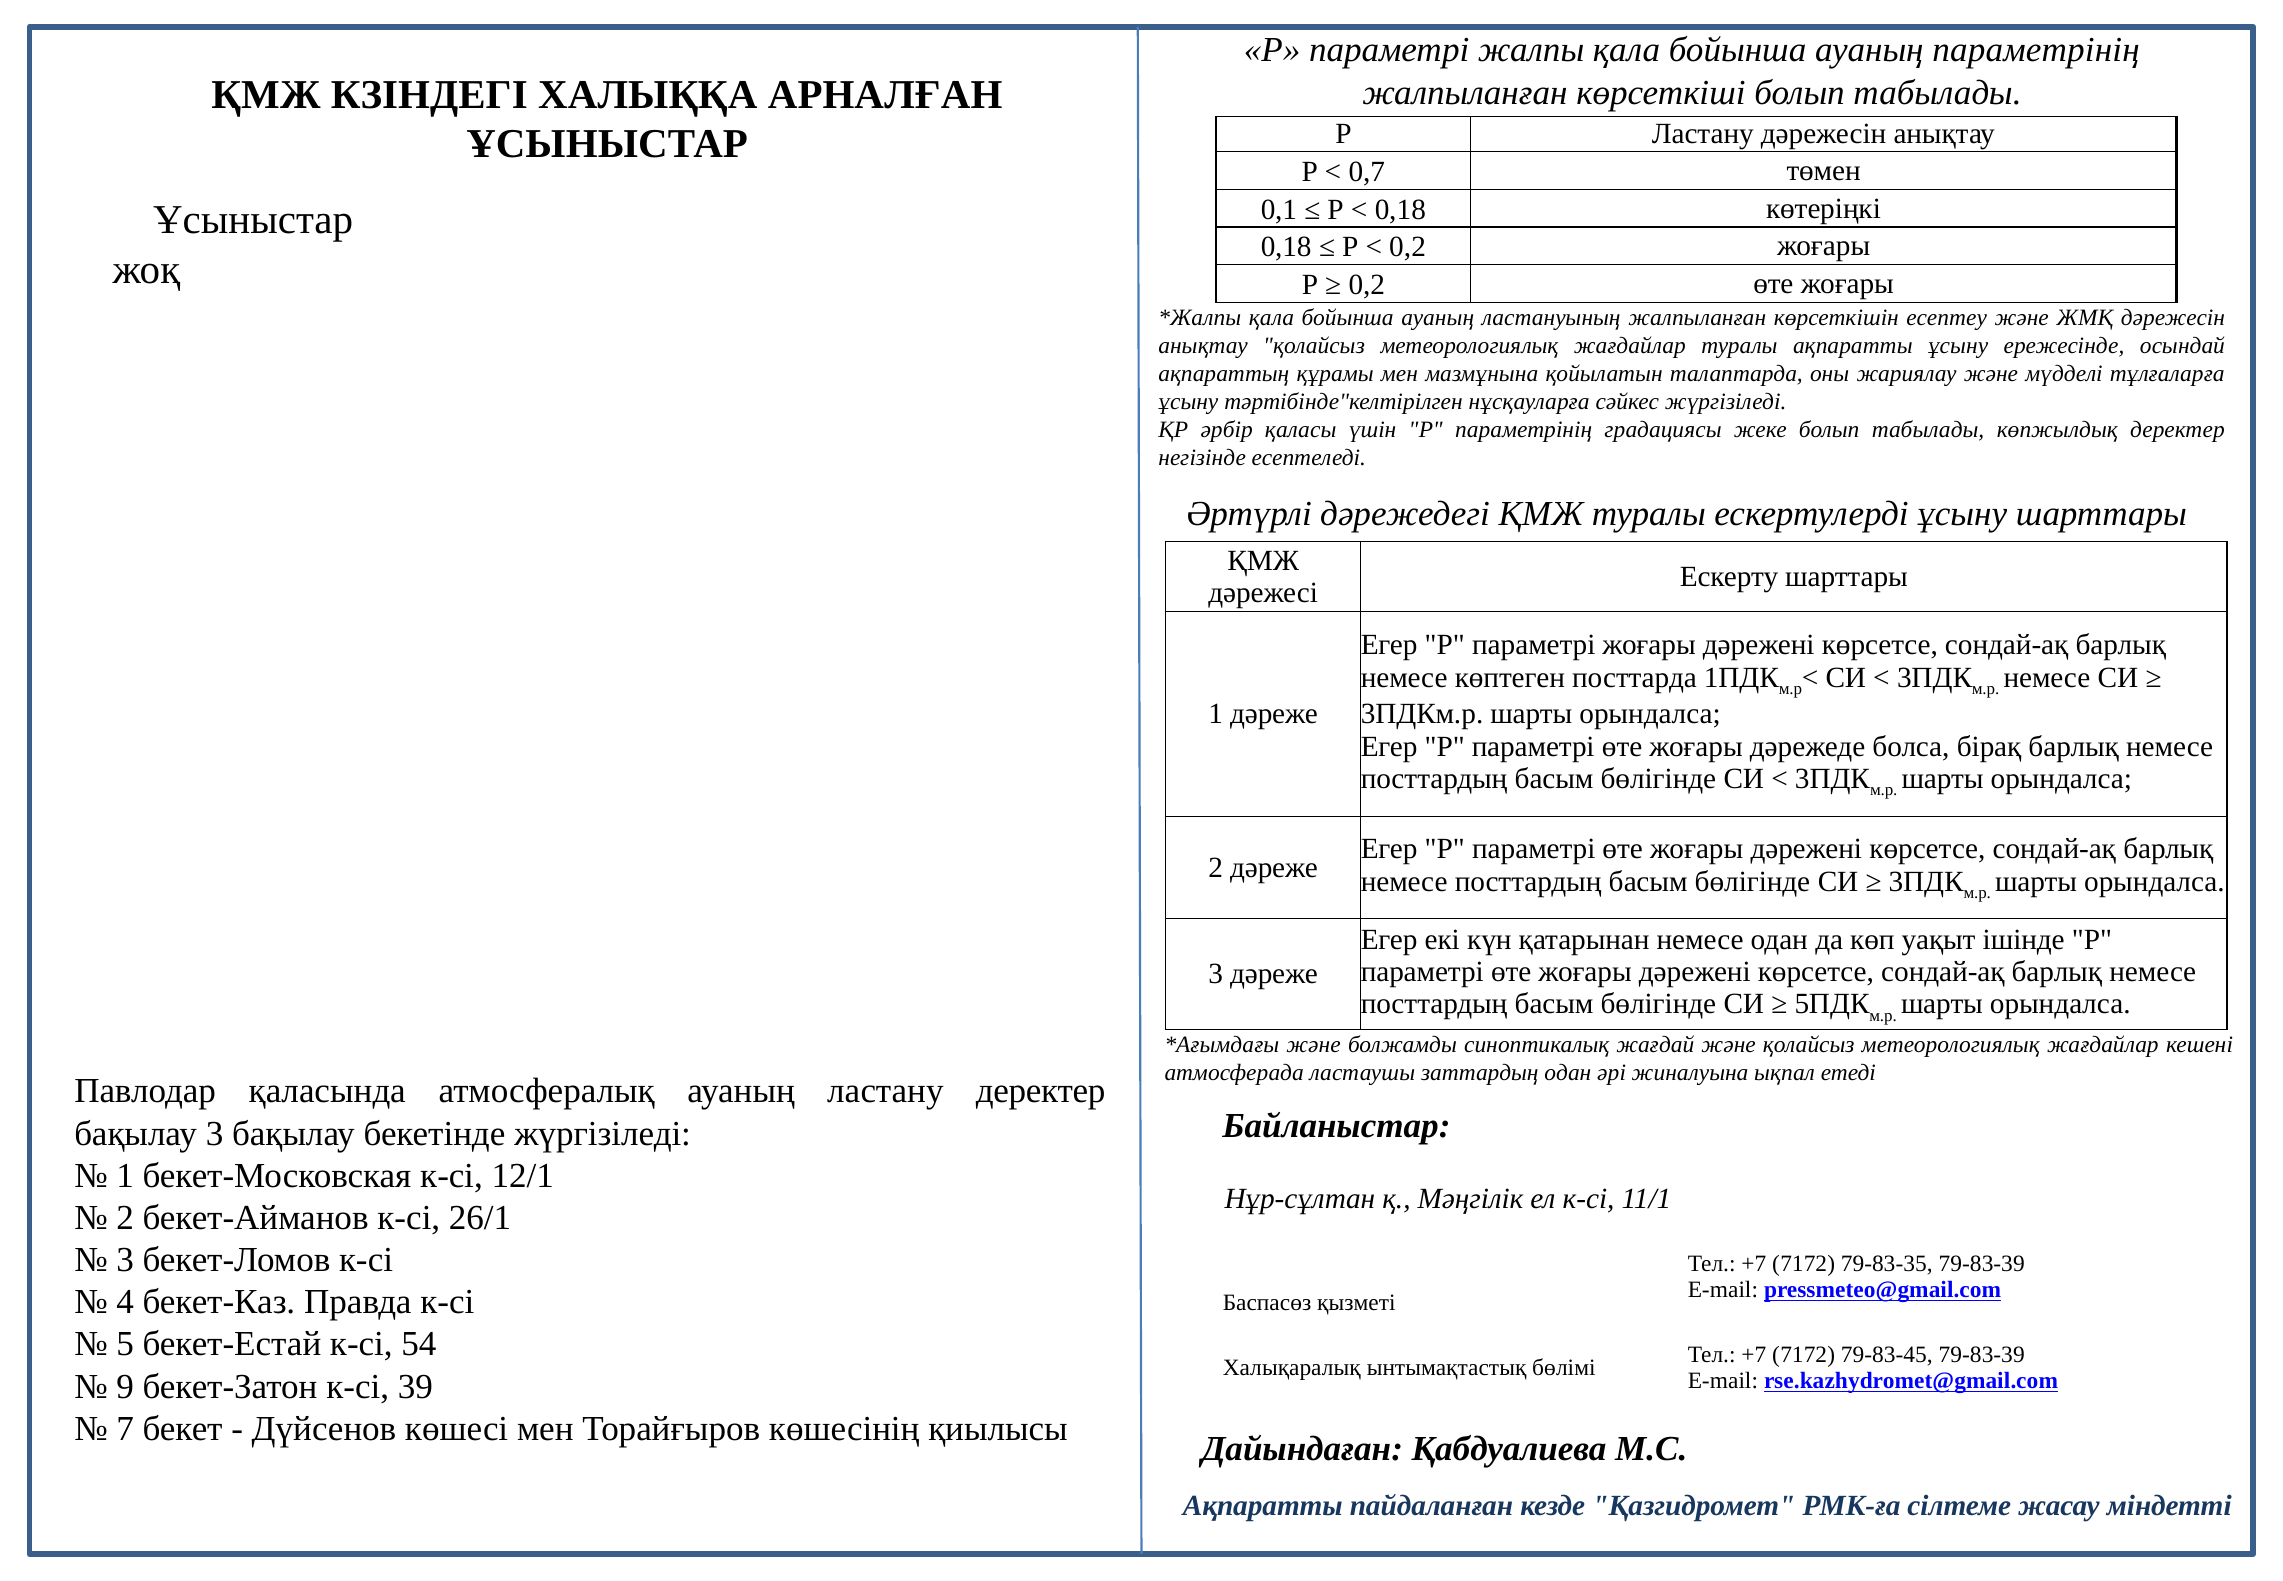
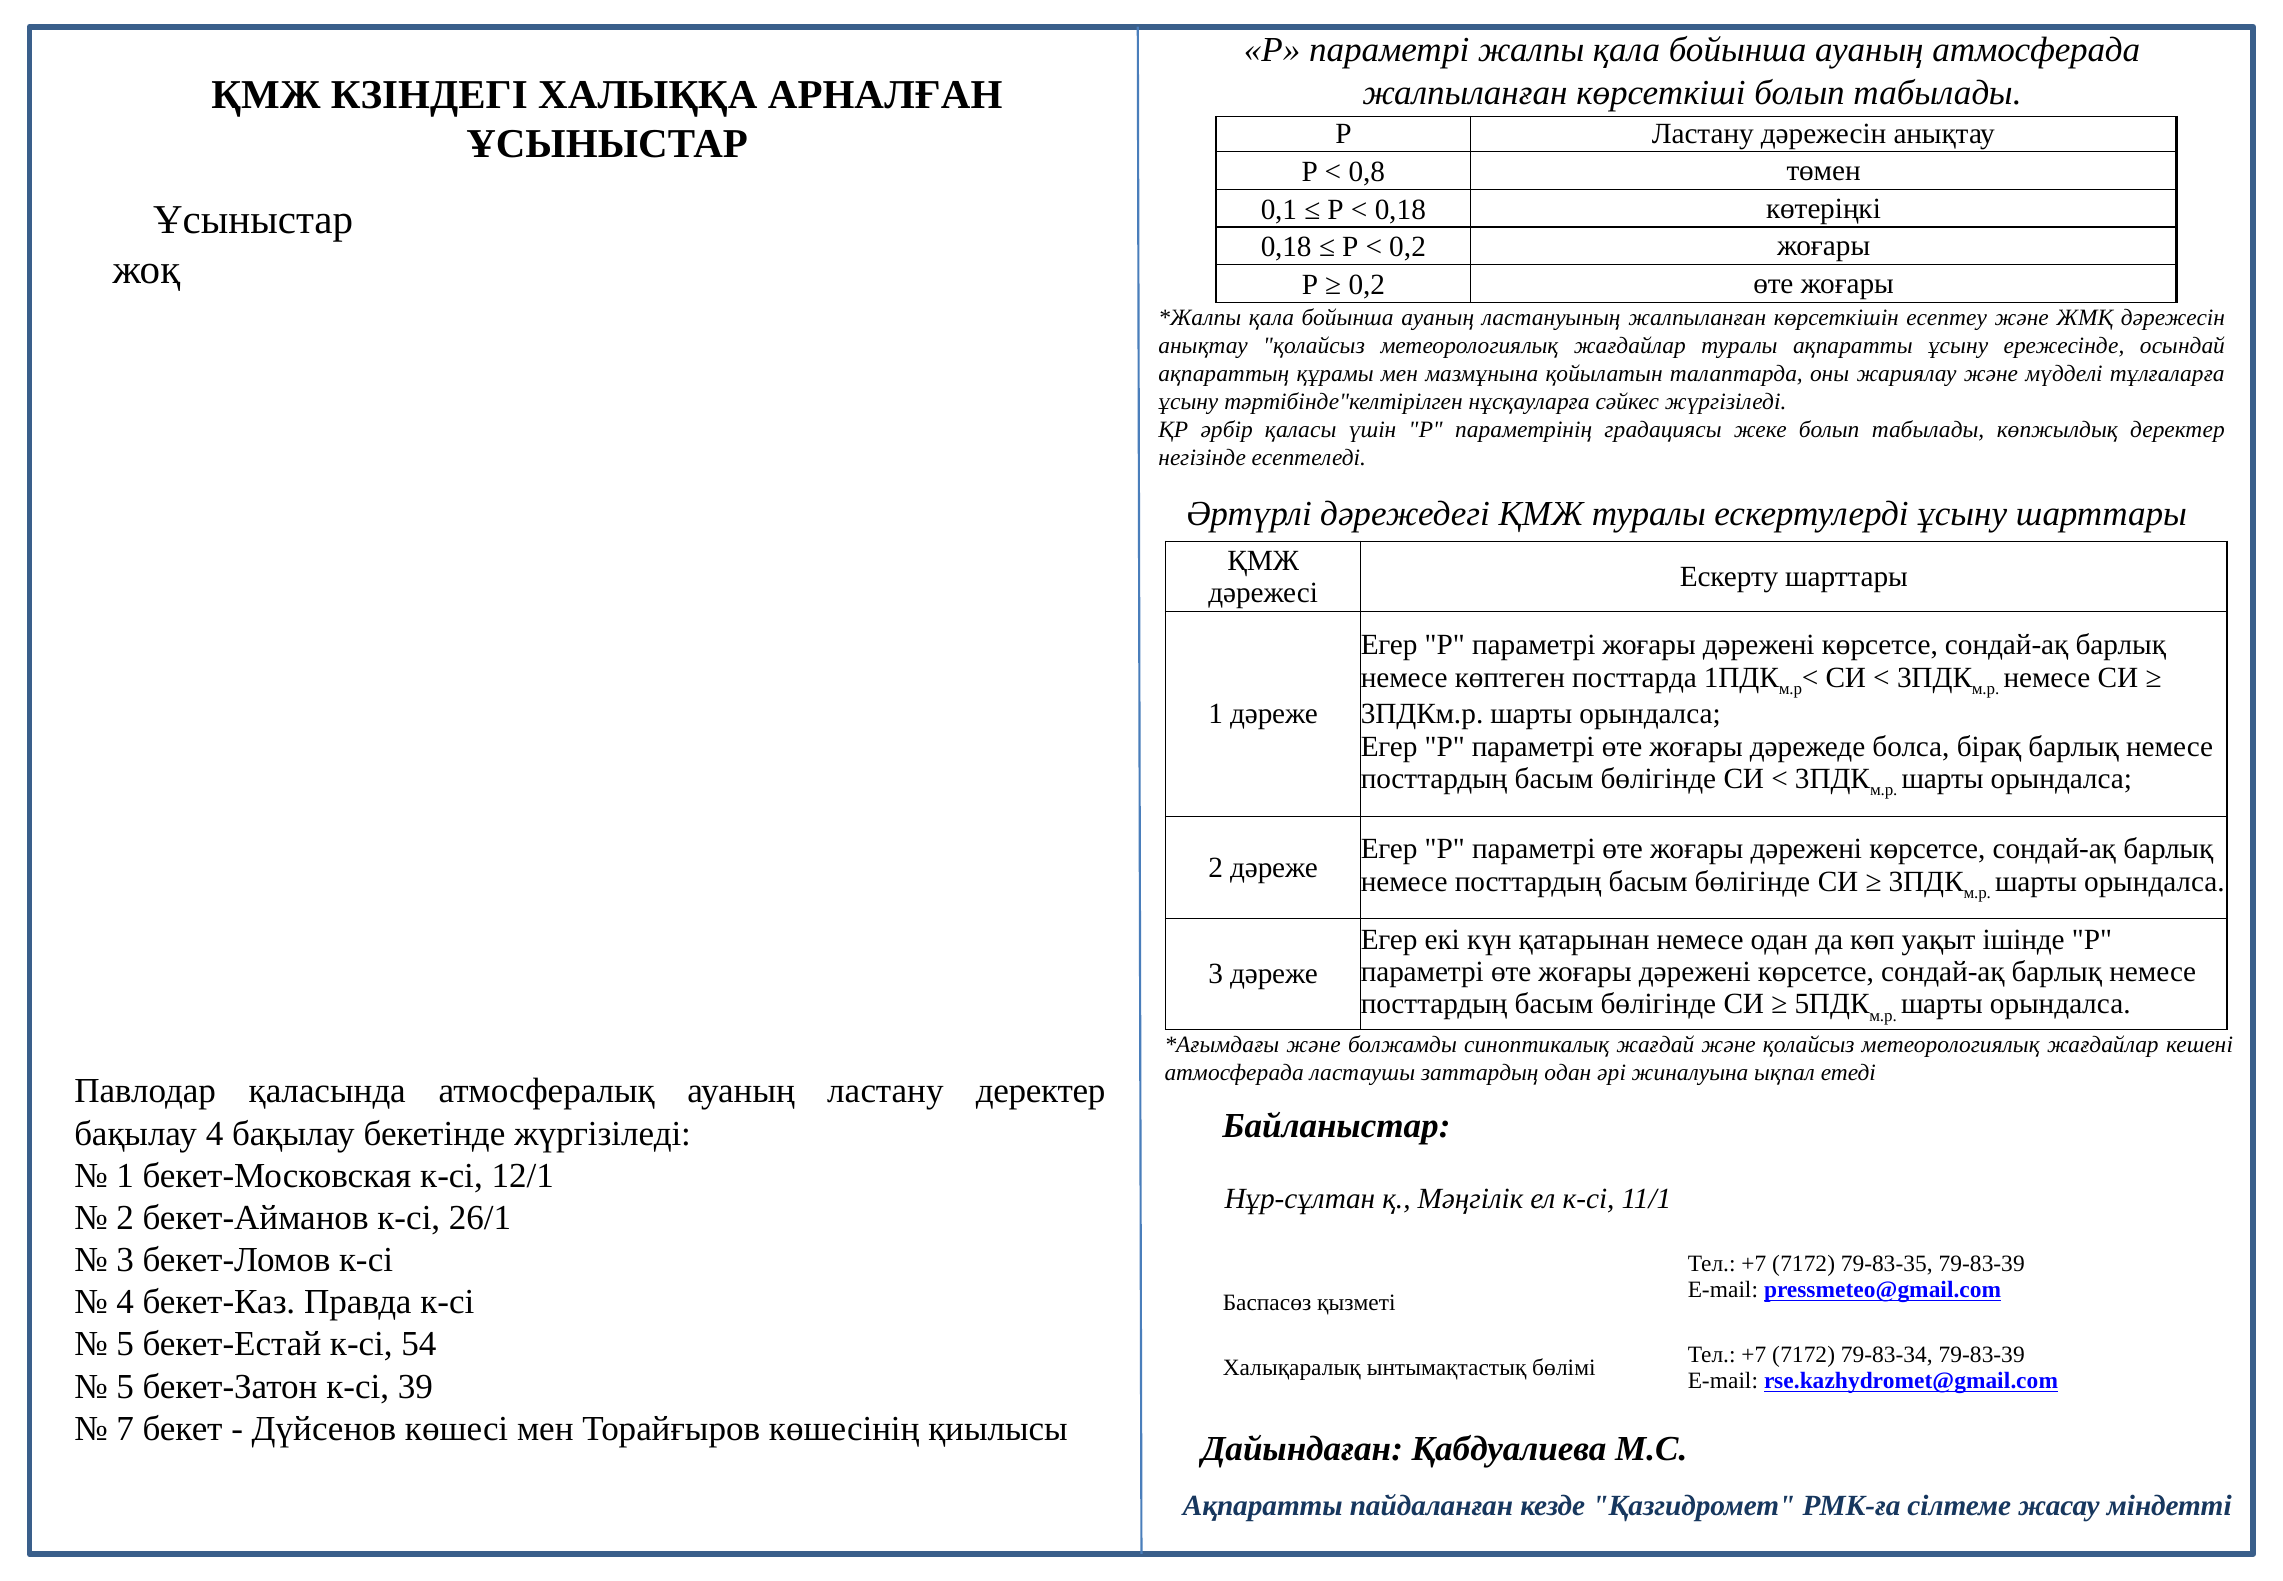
ауаның параметрінің: параметрінің -> атмосферада (2036, 50)
0,7: 0,7 -> 0,8 (1367, 172)
бақылау 3: 3 -> 4 (215, 1133)
79-83-45: 79-83-45 -> 79-83-34 (1887, 1355)
9: 9 -> 5 (125, 1386)
